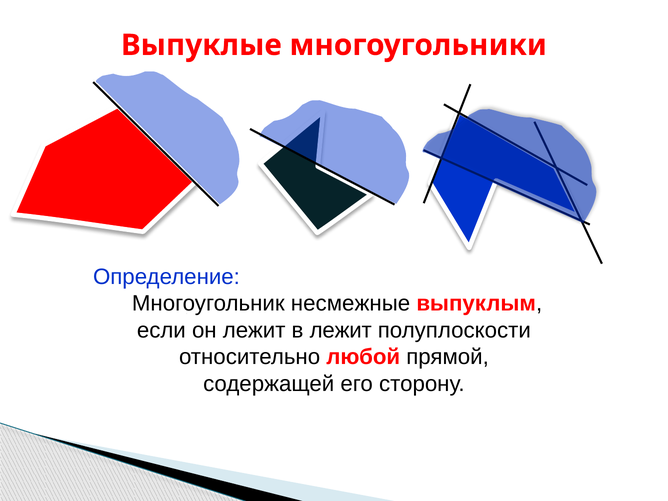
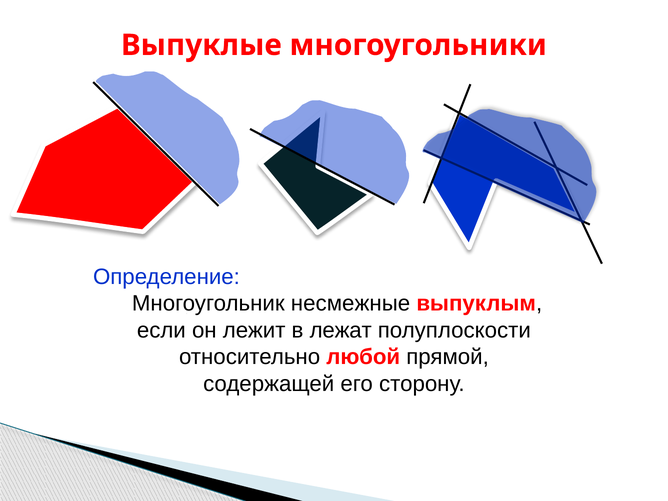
в лежит: лежит -> лежат (341, 330)
